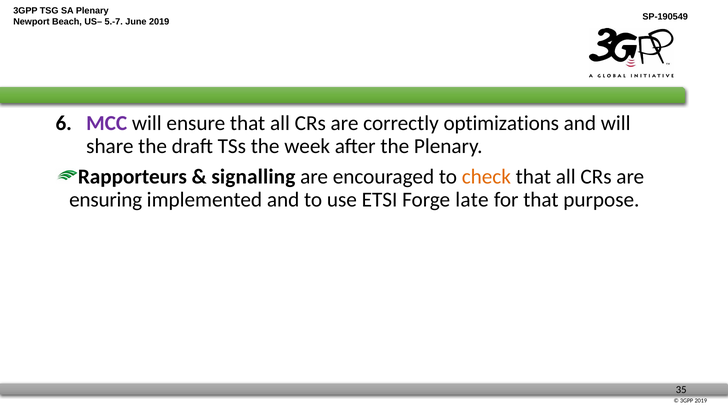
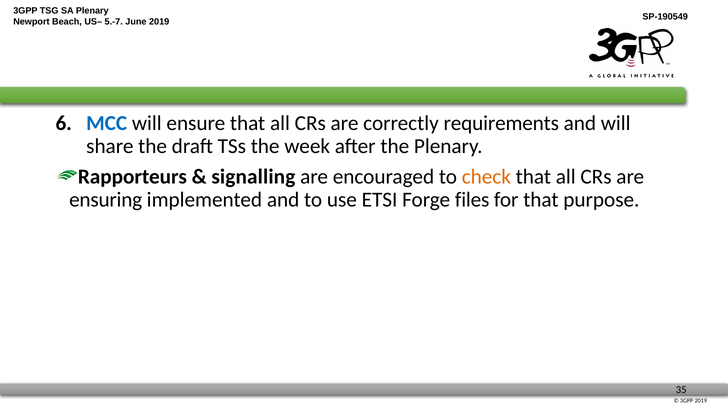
MCC colour: purple -> blue (107, 123)
optimizations: optimizations -> requirements (501, 123)
late: late -> files (472, 199)
